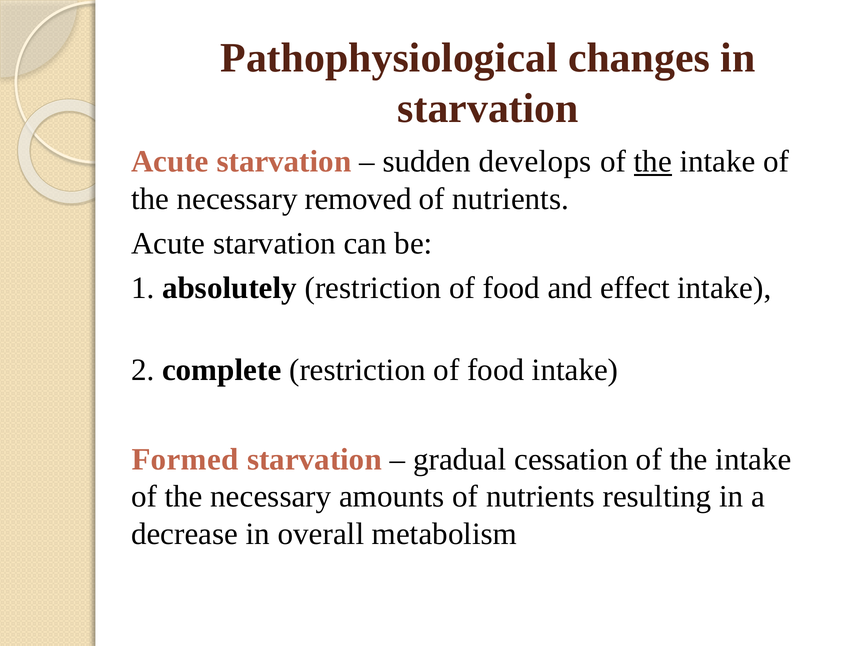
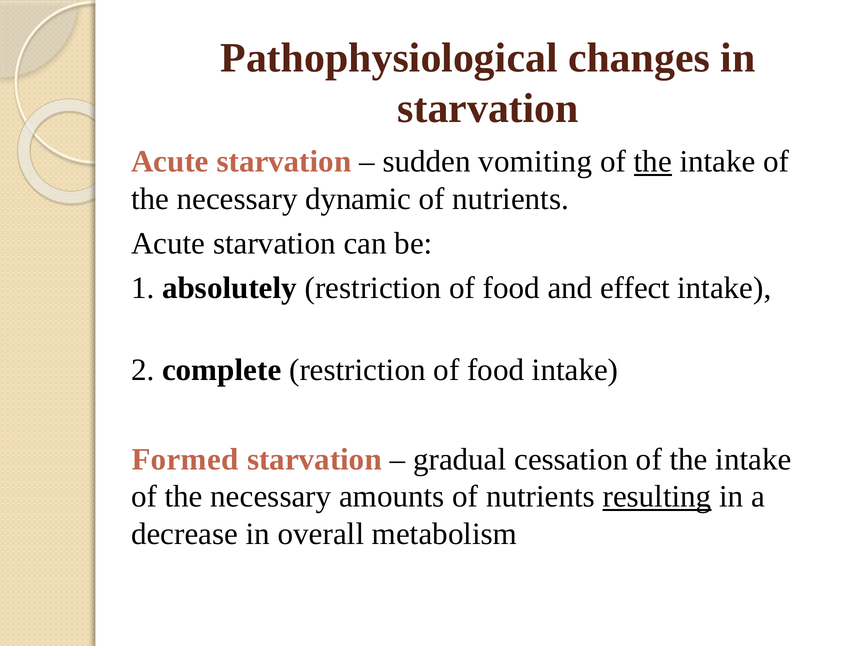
develops: develops -> vomiting (535, 161)
removed: removed -> dynamic (358, 199)
resulting underline: none -> present (657, 497)
